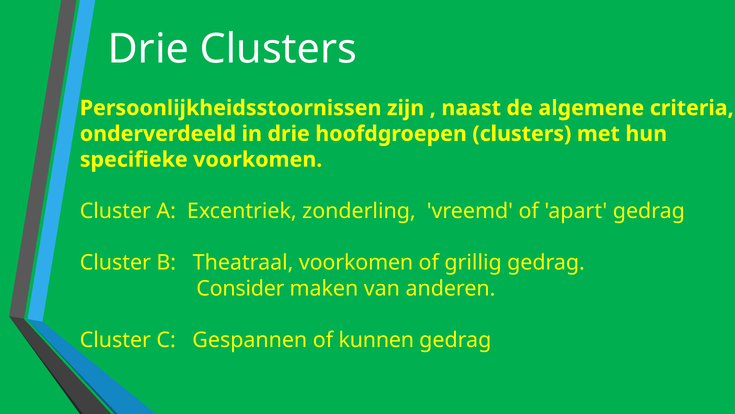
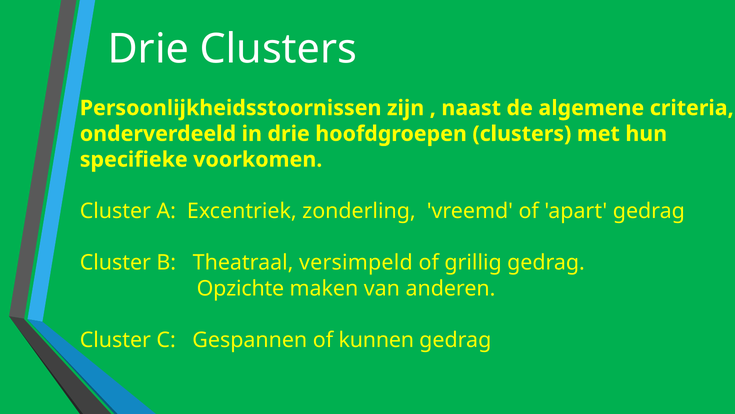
Theatraal voorkomen: voorkomen -> versimpeld (356, 262)
Consider: Consider -> Opzichte (240, 288)
